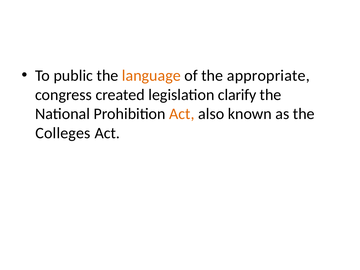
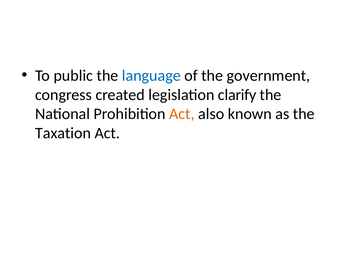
language colour: orange -> blue (151, 76)
appropriate: appropriate -> government (268, 76)
Colleges: Colleges -> Taxation (63, 133)
